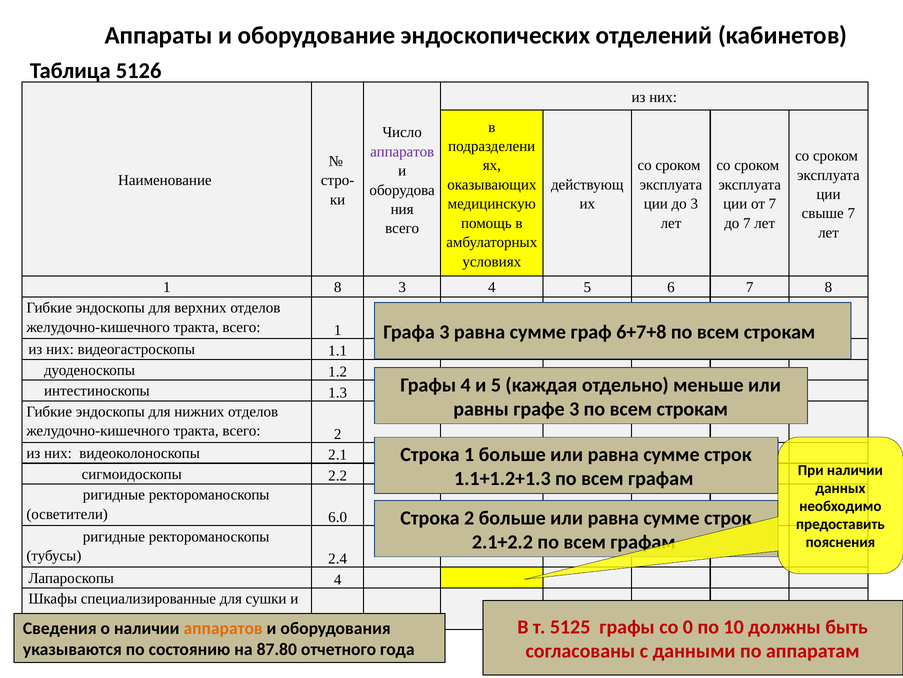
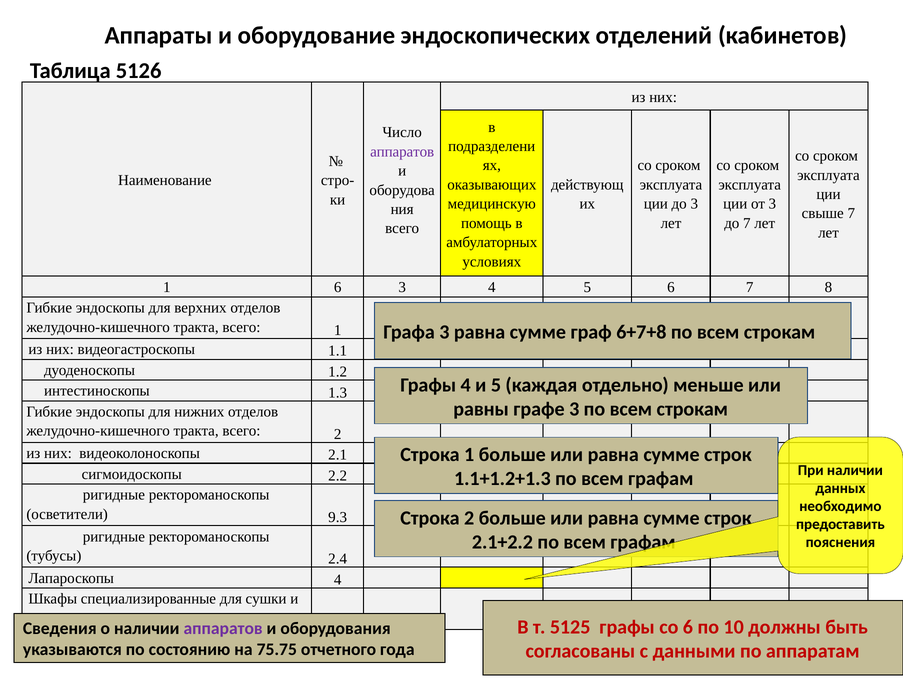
от 7: 7 -> 3 (772, 204)
1 8: 8 -> 6 (338, 287)
6.0: 6.0 -> 9.3 (338, 517)
со 0: 0 -> 6 (688, 627)
аппаратов colour: orange -> purple (223, 628)
87.80: 87.80 -> 75.75 (277, 649)
